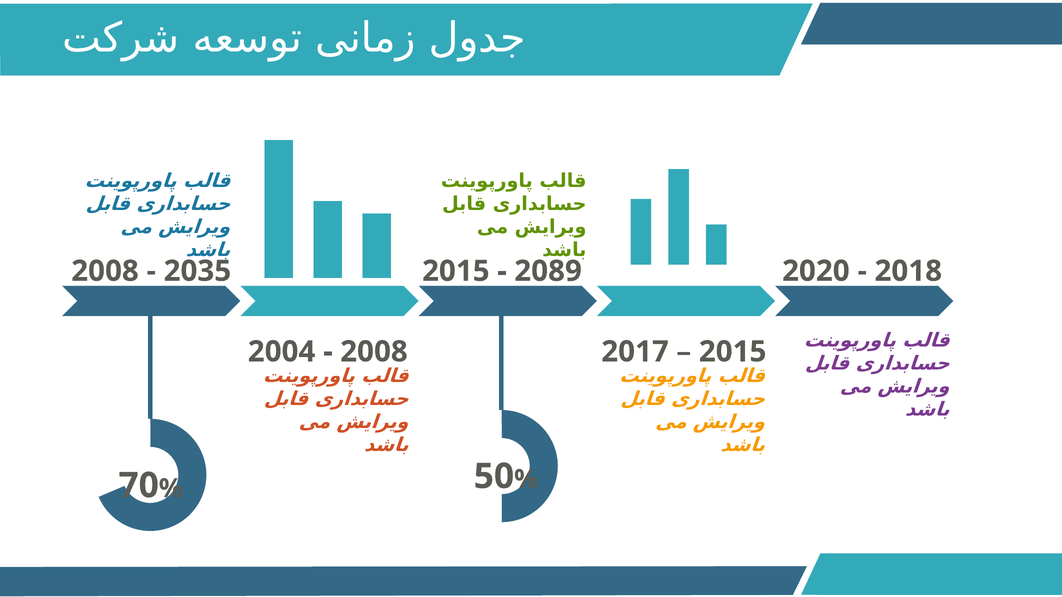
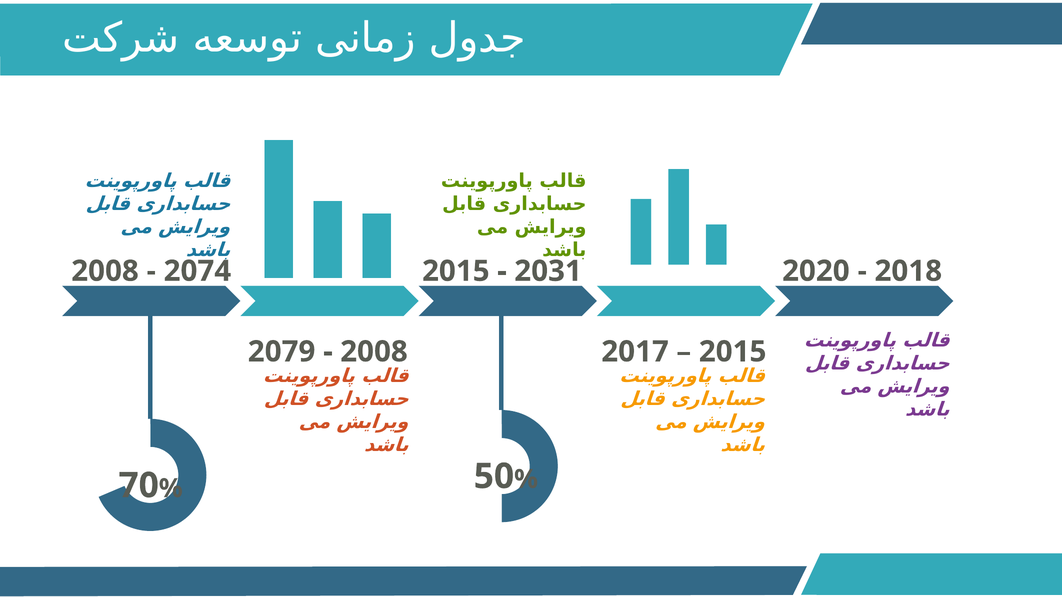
2035: 2035 -> 2074 (197, 271)
2089: 2089 -> 2031 (548, 271)
2004: 2004 -> 2079 (282, 352)
